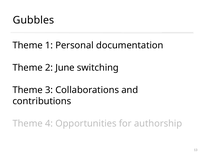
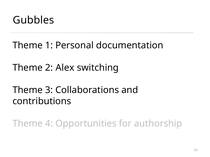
June: June -> Alex (65, 68)
